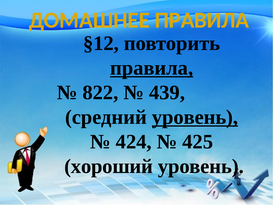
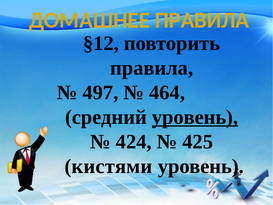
правила underline: present -> none (152, 68)
822: 822 -> 497 (100, 93)
439: 439 -> 464 (167, 93)
хороший: хороший -> кистями (108, 166)
